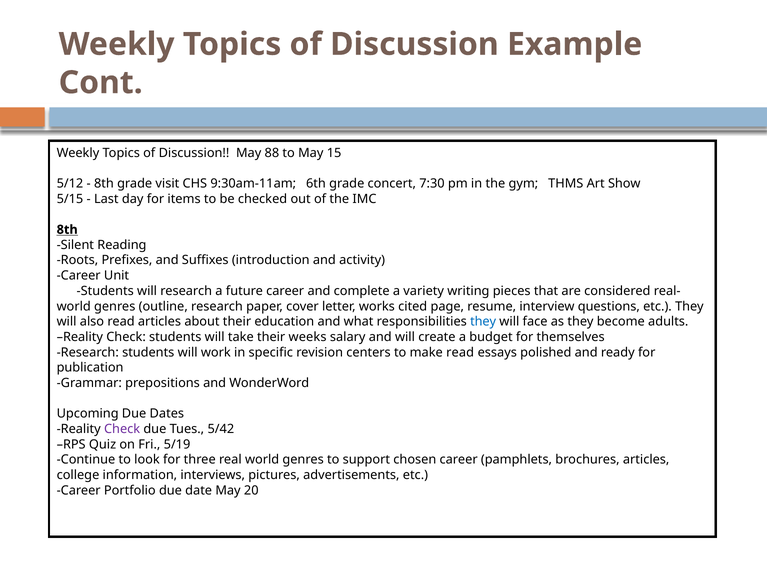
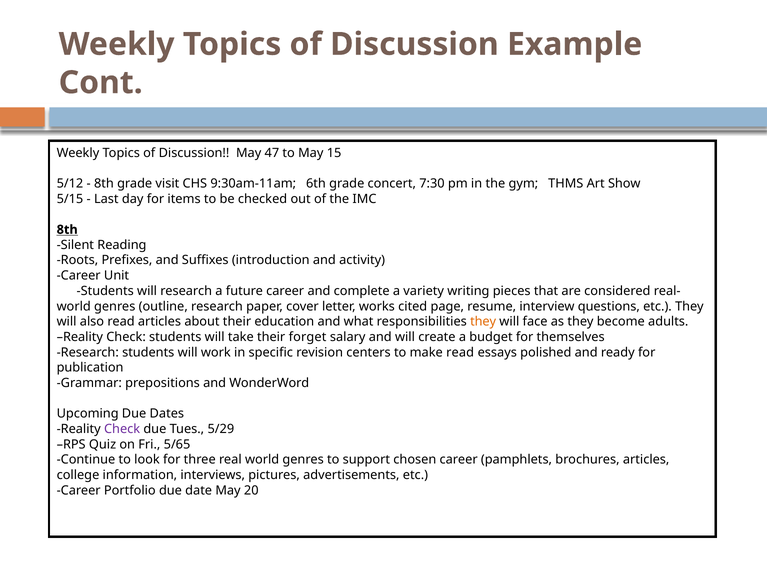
88: 88 -> 47 (272, 153)
they colour: blue -> orange (483, 322)
weeks: weeks -> forget (308, 337)
5/42: 5/42 -> 5/29 (221, 429)
5/19: 5/19 -> 5/65 (177, 444)
